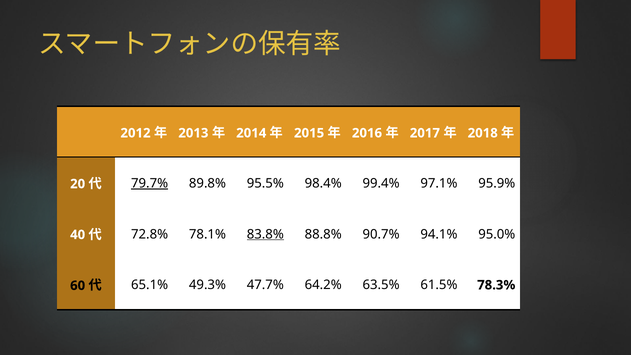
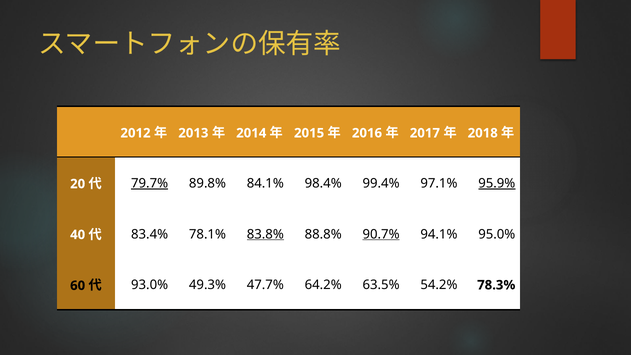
95.5%: 95.5% -> 84.1% (265, 183)
95.9% underline: none -> present (497, 183)
72.8%: 72.8% -> 83.4% (150, 234)
90.7% underline: none -> present (381, 234)
65.1%: 65.1% -> 93.0% (150, 285)
61.5%: 61.5% -> 54.2% (439, 285)
